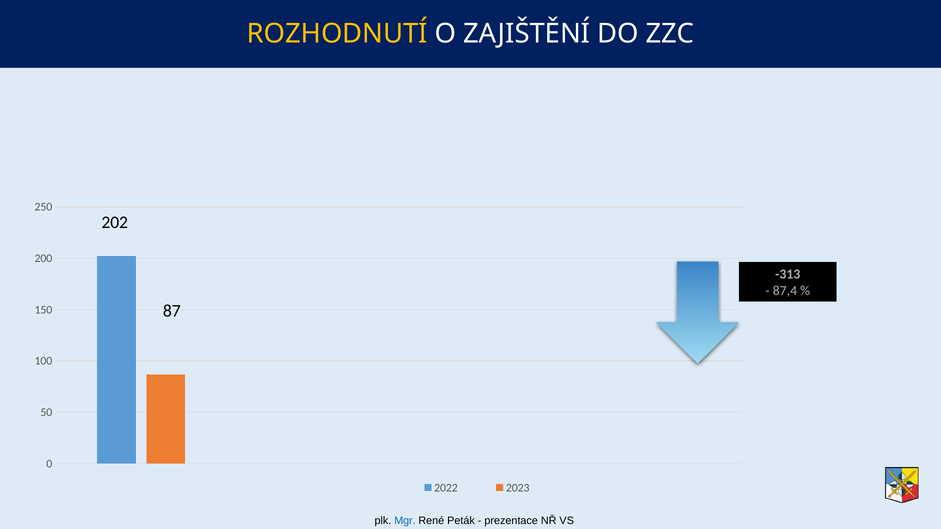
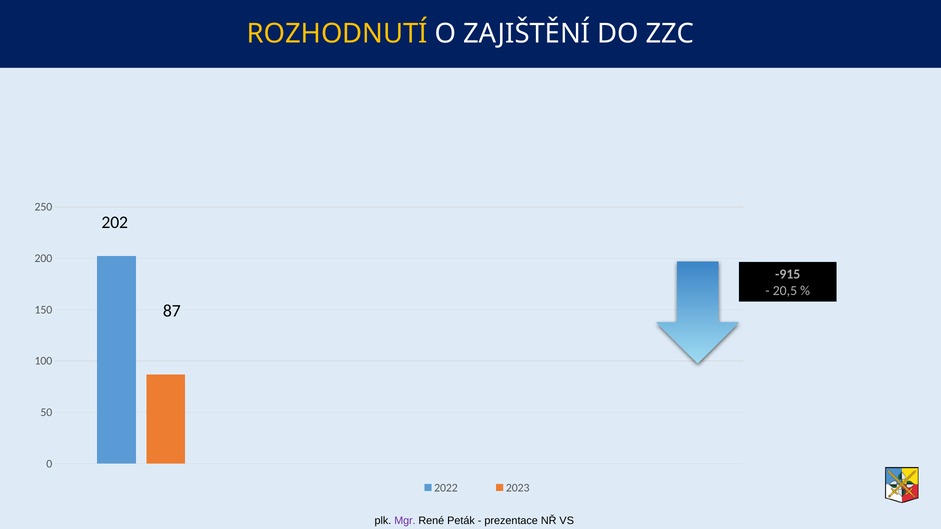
-313: -313 -> -915 (788, 275)
87,4: 87,4 -> 20,5 (785, 291)
Mgr colour: blue -> purple (405, 521)
